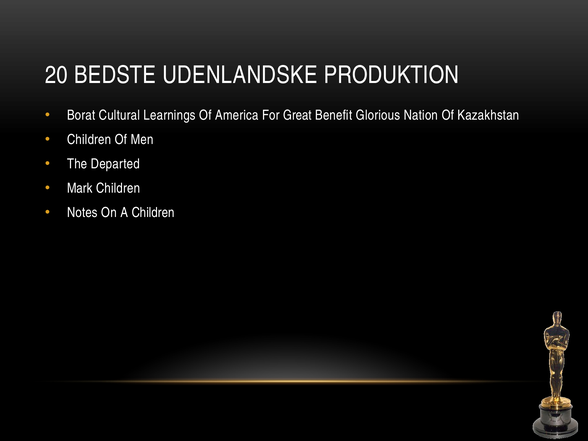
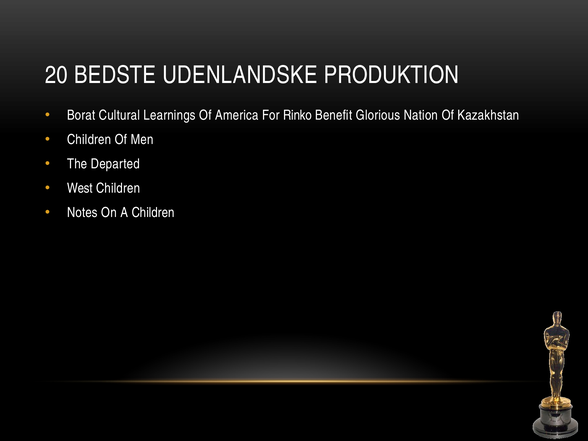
Great: Great -> Rinko (297, 115)
Mark: Mark -> West (80, 188)
